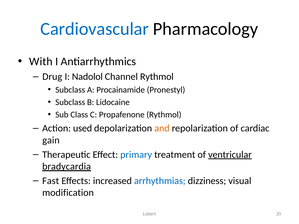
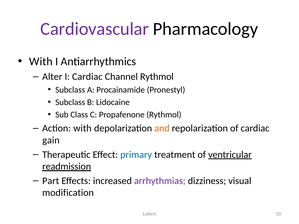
Cardiovascular colour: blue -> purple (95, 29)
Drug: Drug -> Alter (52, 77)
I Nadolol: Nadolol -> Cardiac (87, 77)
Action used: used -> with (82, 128)
bradycardia: bradycardia -> readmission (67, 167)
Fast: Fast -> Part (51, 181)
arrhythmias colour: blue -> purple (160, 181)
